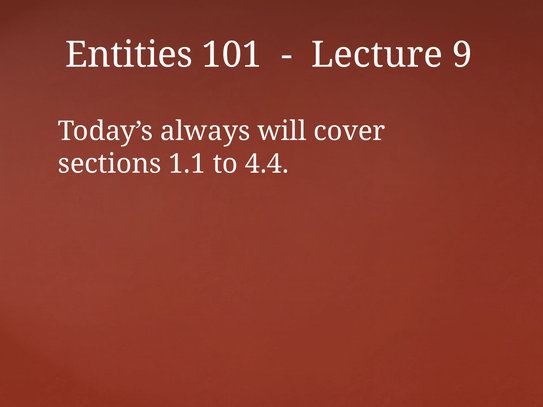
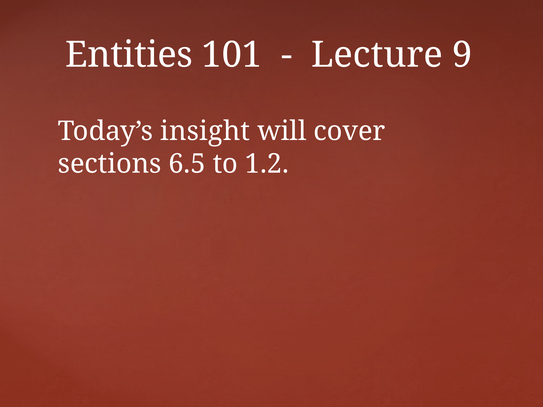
always: always -> insight (205, 131)
1.1: 1.1 -> 6.5 (187, 164)
4.4: 4.4 -> 1.2 (267, 164)
